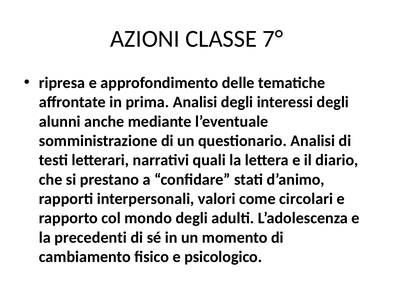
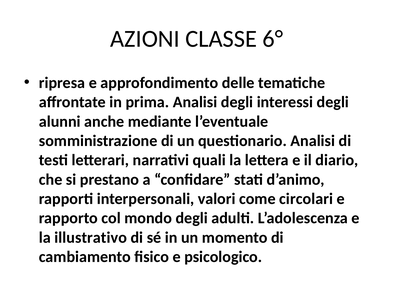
7°: 7° -> 6° (273, 39)
precedenti: precedenti -> illustrativo (91, 237)
